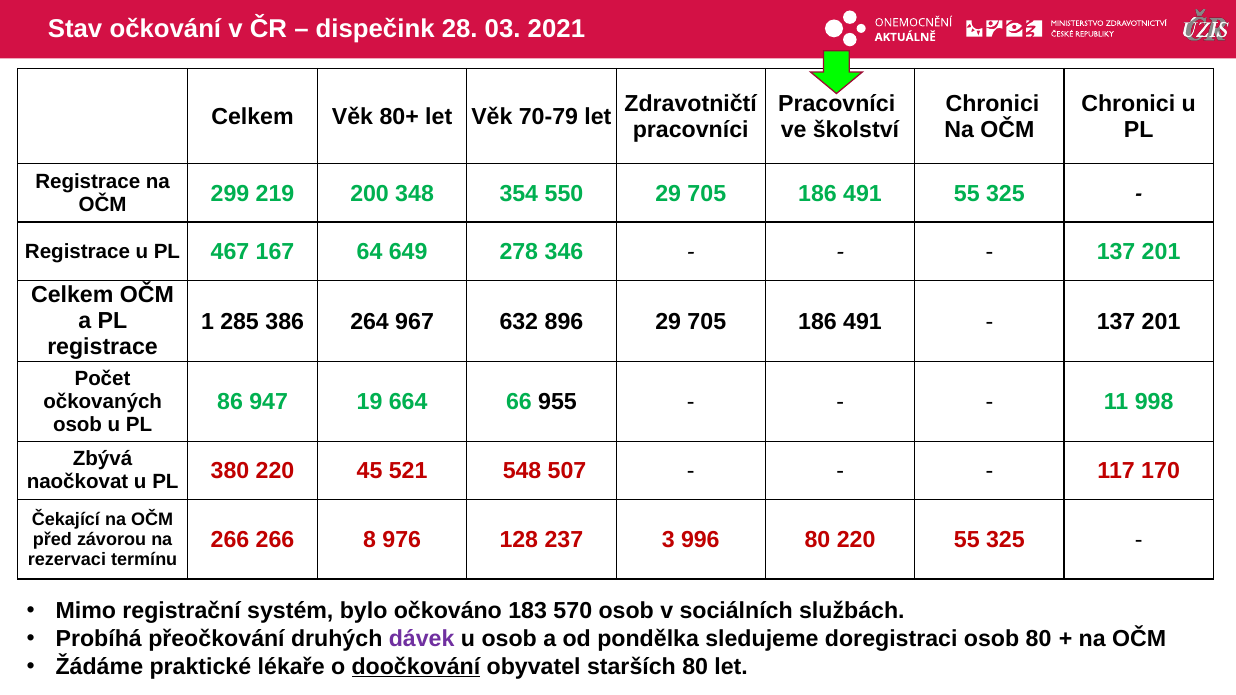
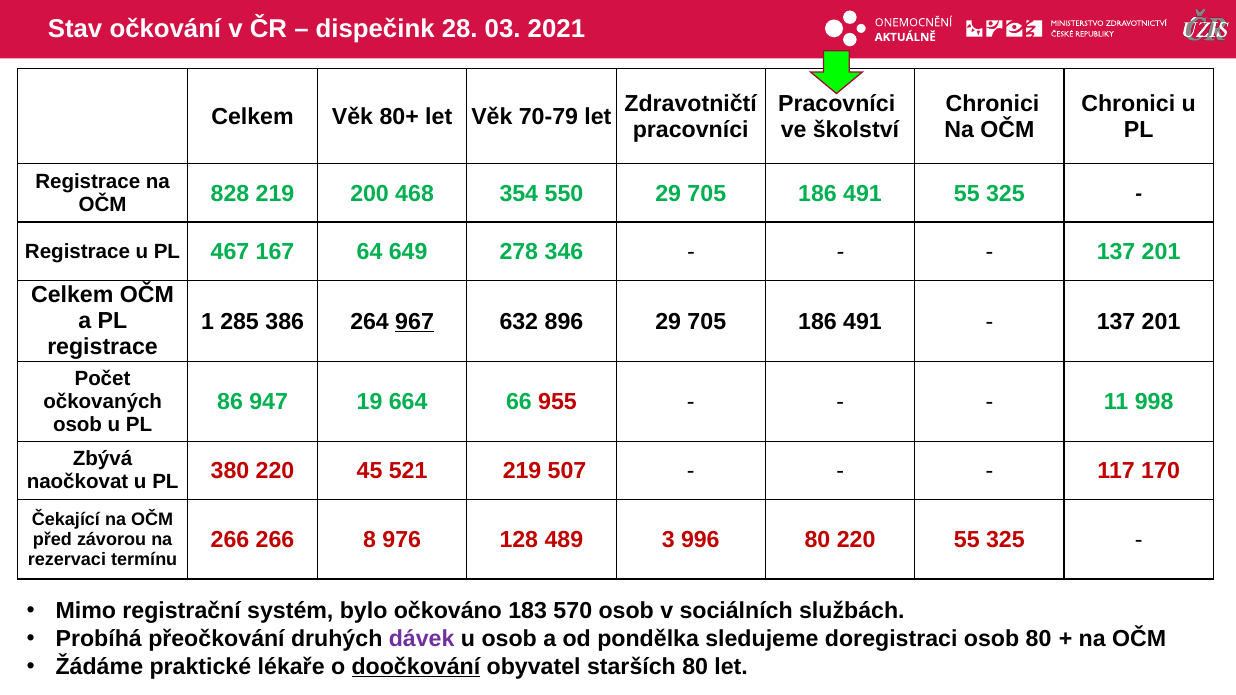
299: 299 -> 828 (230, 194)
348: 348 -> 468 (415, 194)
967 underline: none -> present (415, 322)
955 colour: black -> red (558, 402)
521 548: 548 -> 219 (522, 471)
237: 237 -> 489 (564, 540)
